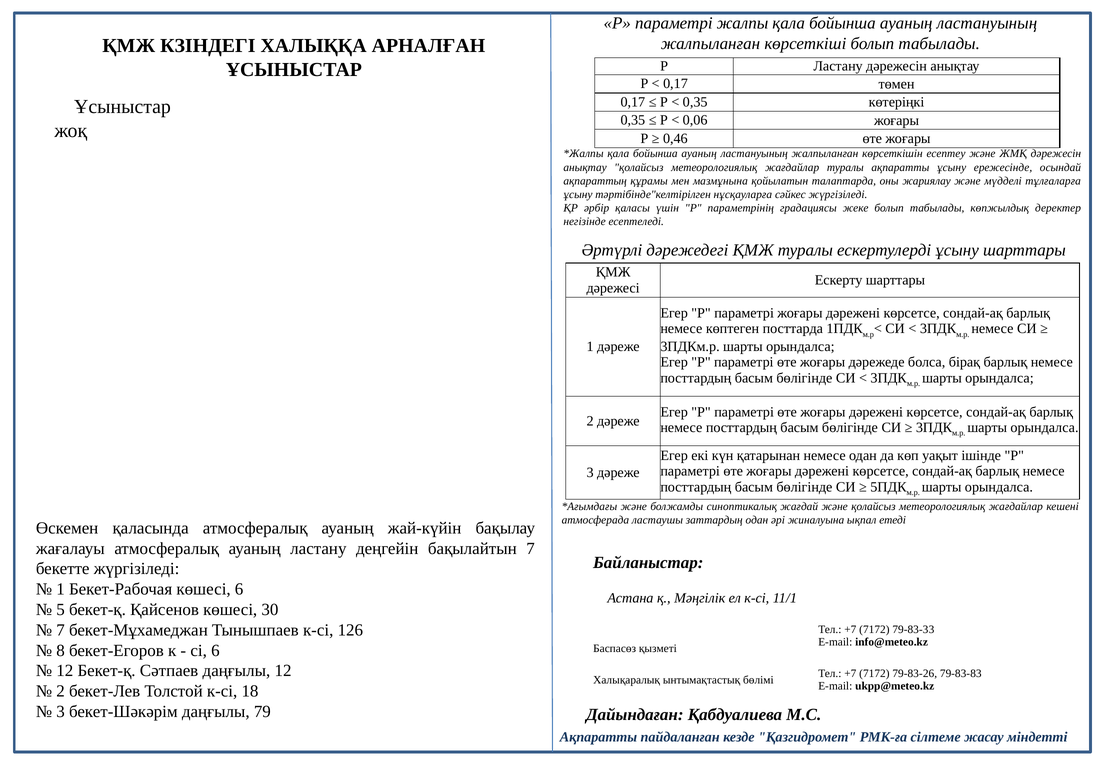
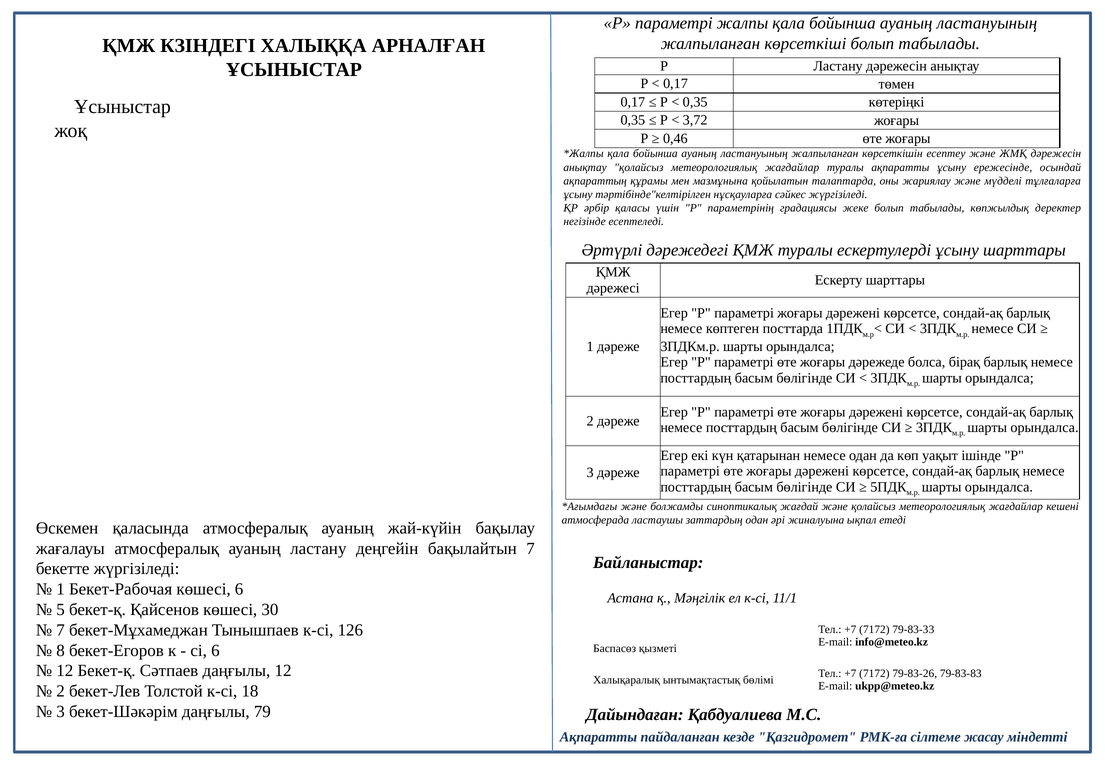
0,06: 0,06 -> 3,72 (695, 120)
